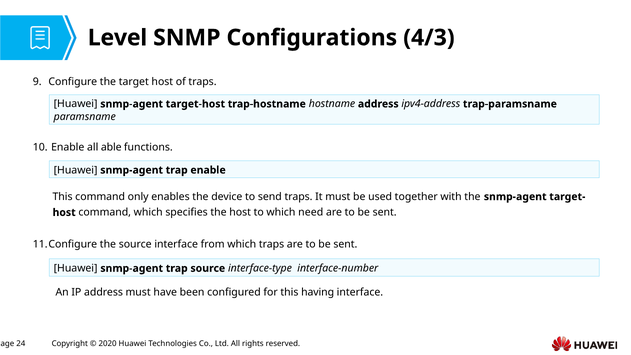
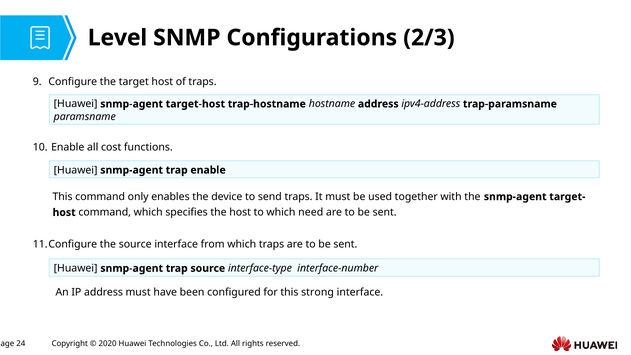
4/3: 4/3 -> 2/3 (429, 38)
able: able -> cost (111, 147)
having: having -> strong (318, 292)
